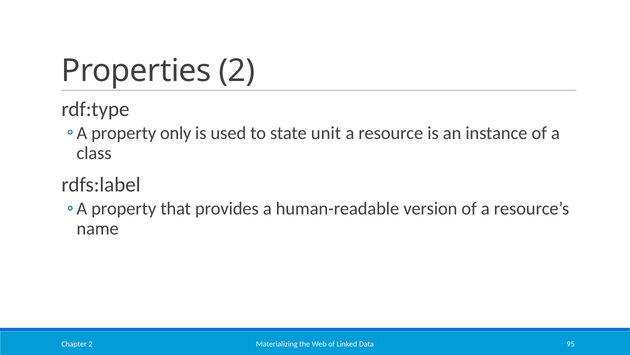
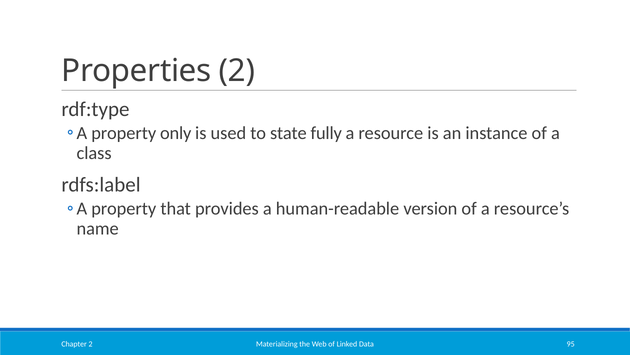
unit: unit -> fully (326, 133)
